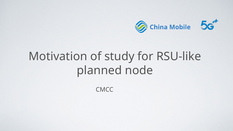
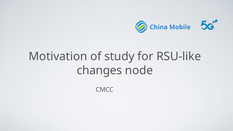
planned: planned -> changes (99, 70)
